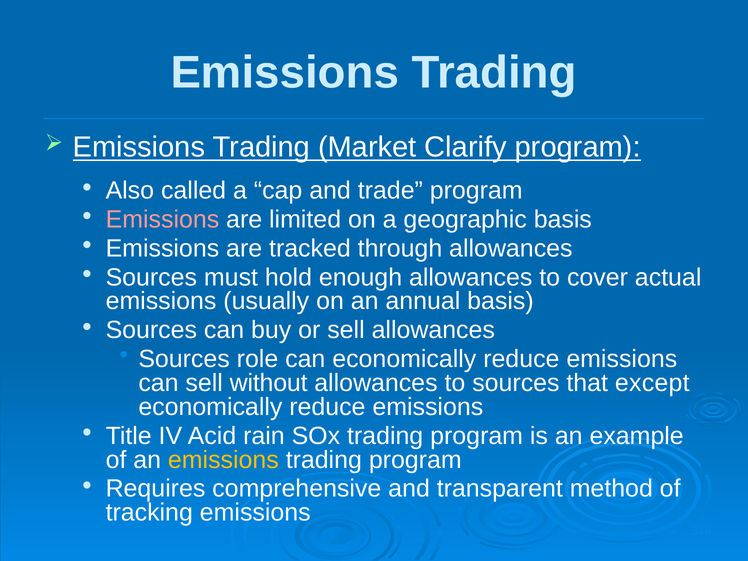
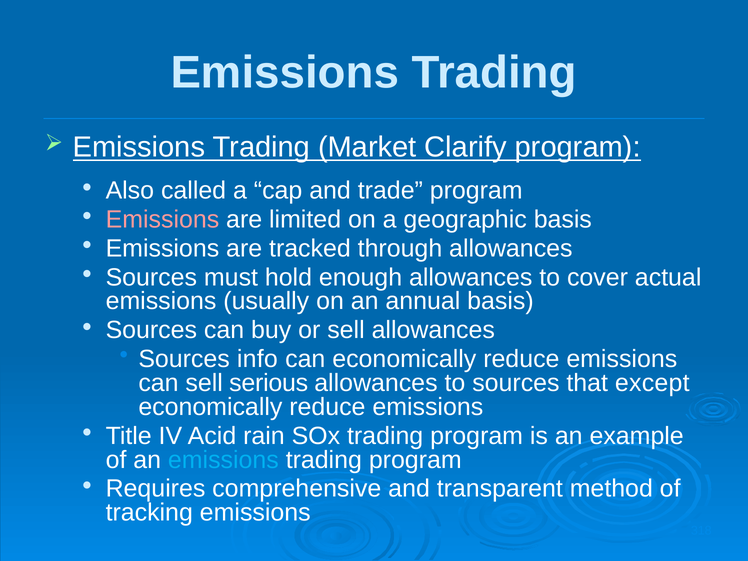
role: role -> info (257, 359)
without: without -> serious (269, 383)
emissions colour: yellow -> light blue (223, 460)
